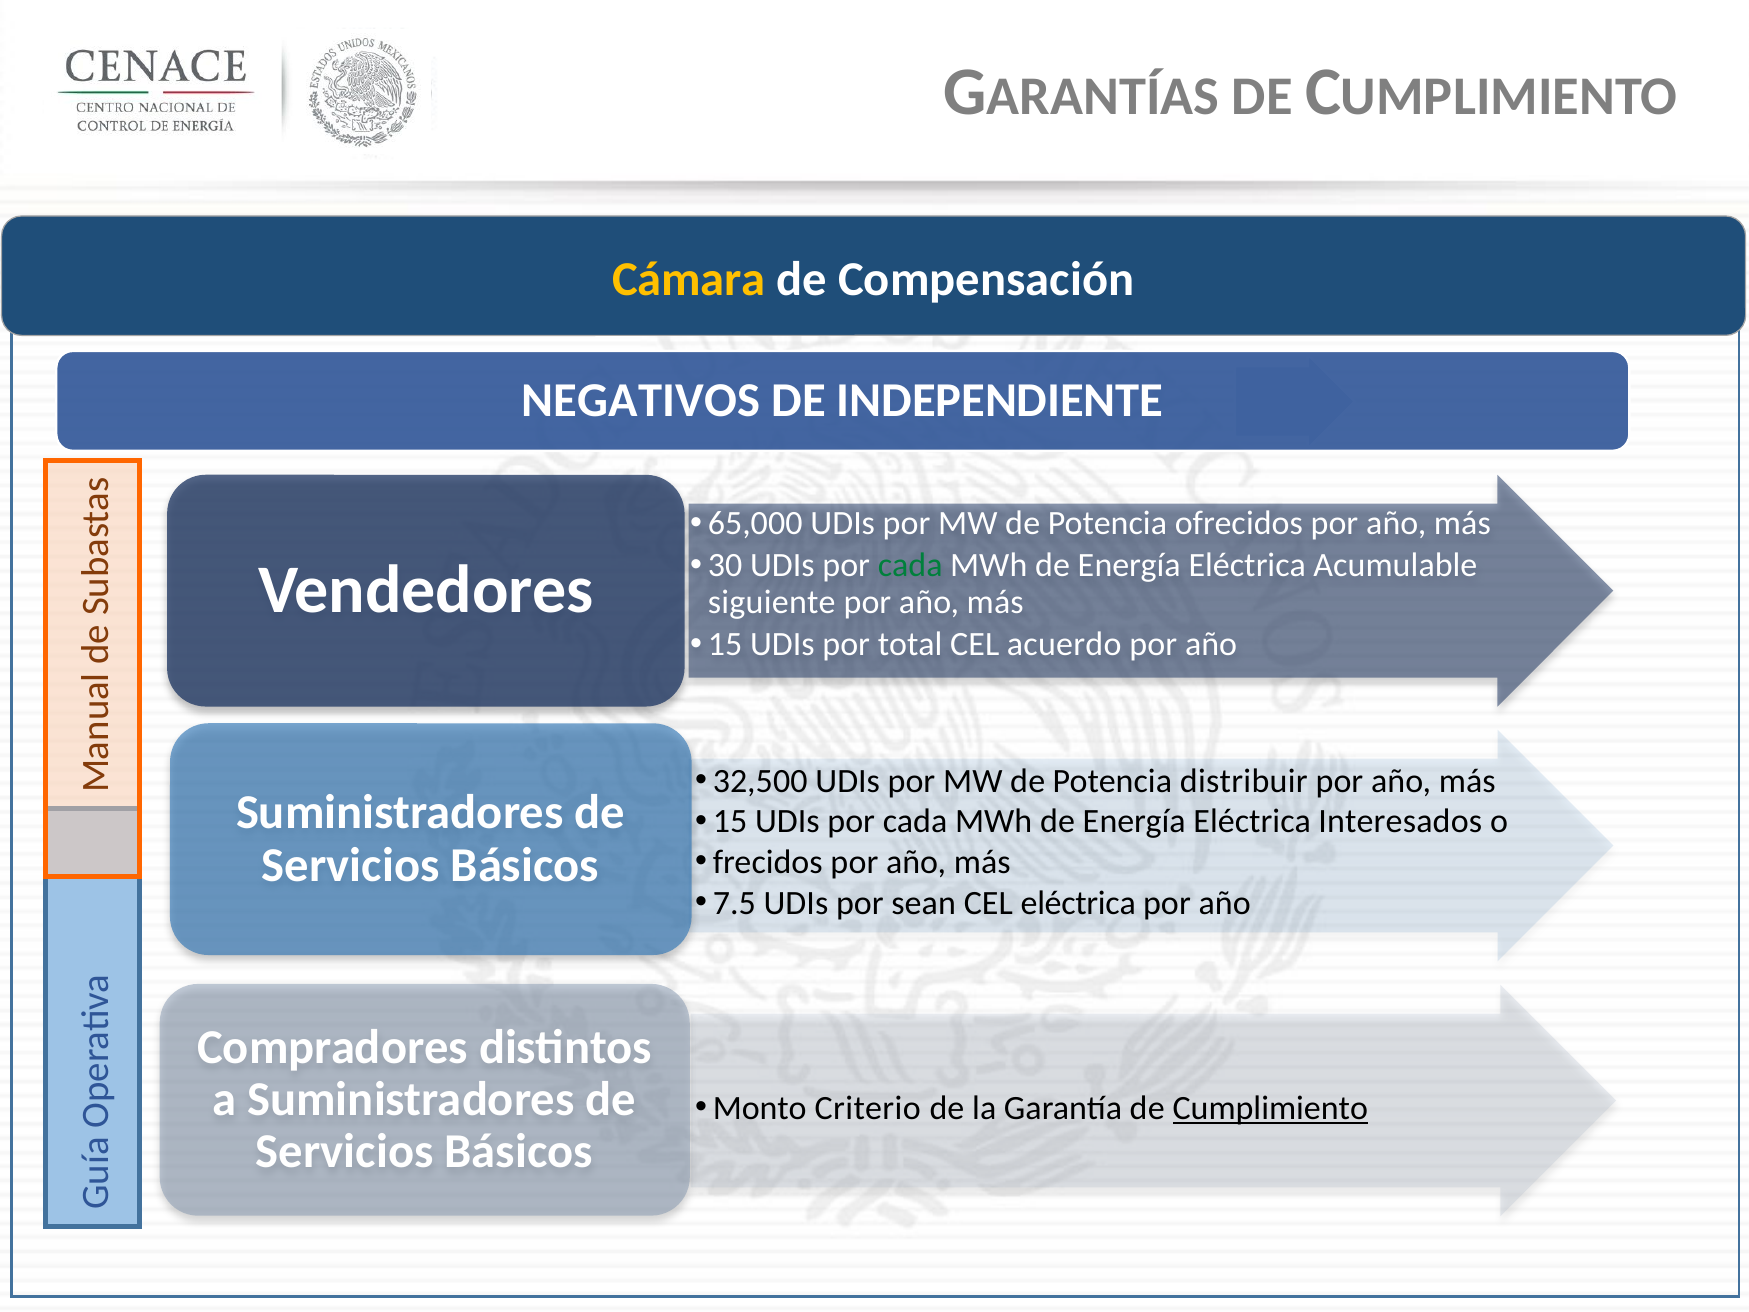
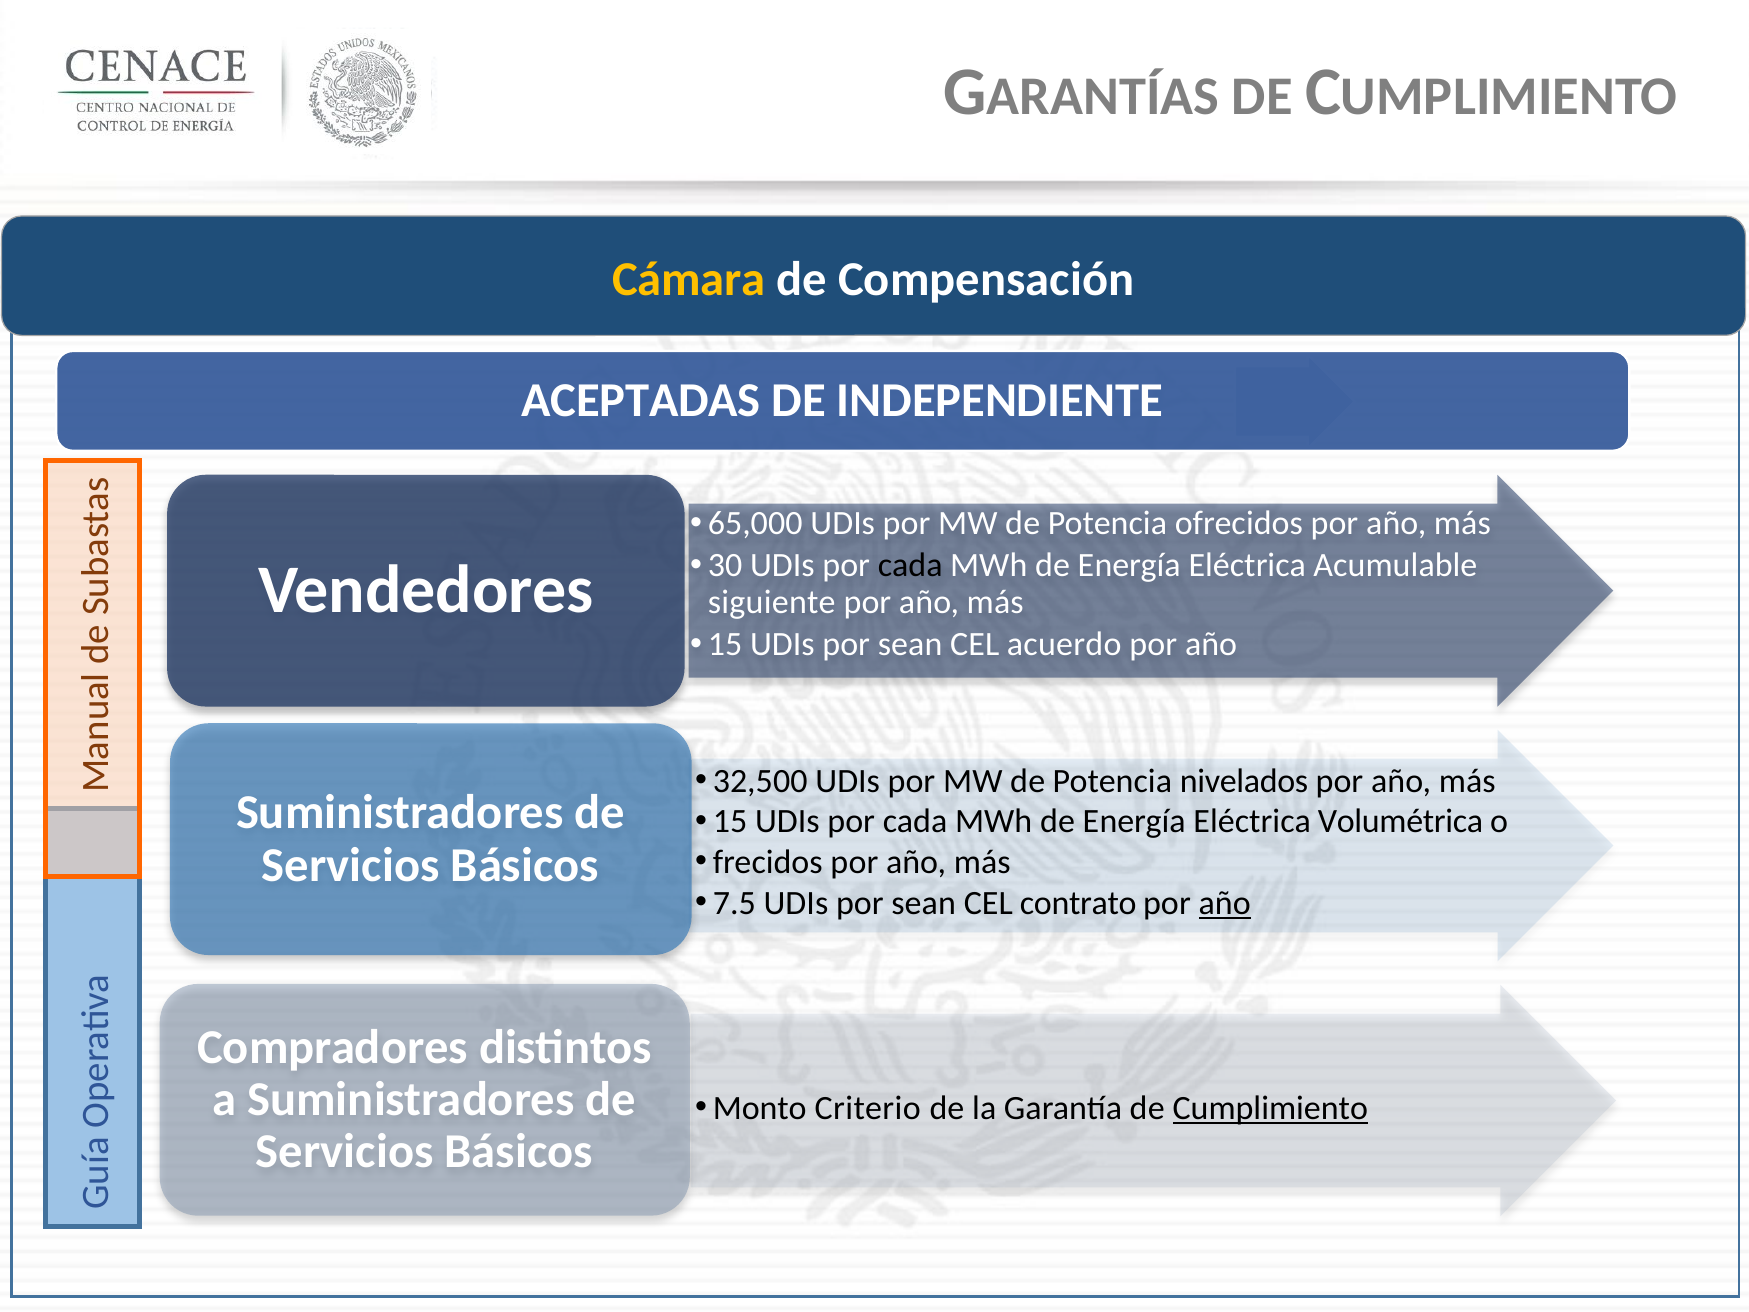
NEGATIVOS: NEGATIVOS -> ACEPTADAS (641, 400)
cada colour: green -> black (910, 565)
total: total -> sean (910, 644)
distribuir: distribuir -> nivelados (1244, 781)
Interesados: Interesados -> Volumétrica (1401, 821)
CEL eléctrica: eléctrica -> contrato (1078, 903)
año underline: none -> present (1225, 903)
